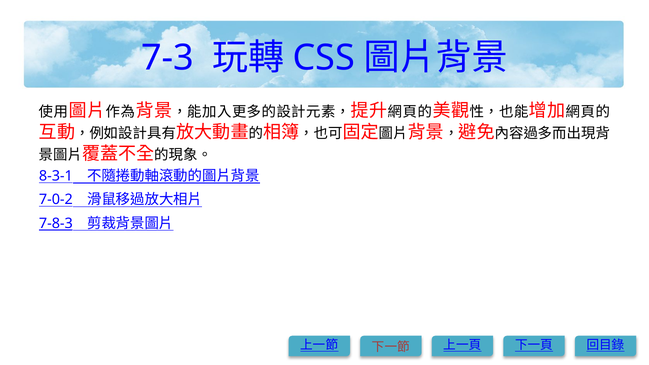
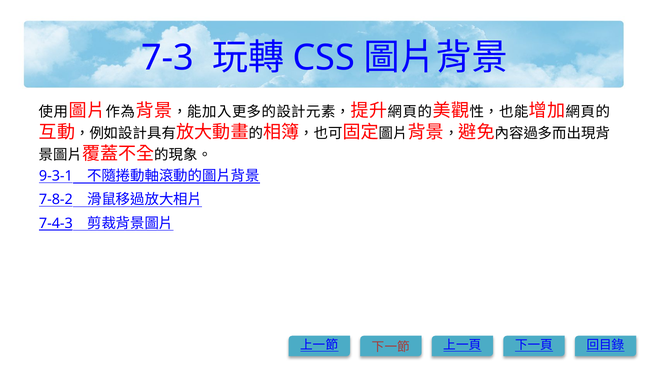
8-3-1: 8-3-1 -> 9-3-1 (56, 176)
7-0-2: 7-0-2 -> 7-8-2 (56, 200)
7-8-3: 7-8-3 -> 7-4-3 (56, 223)
